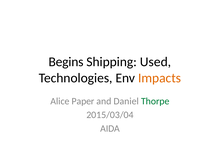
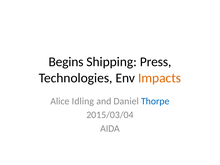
Used: Used -> Press (156, 62)
Paper: Paper -> Idling (83, 101)
Thorpe colour: green -> blue (155, 101)
